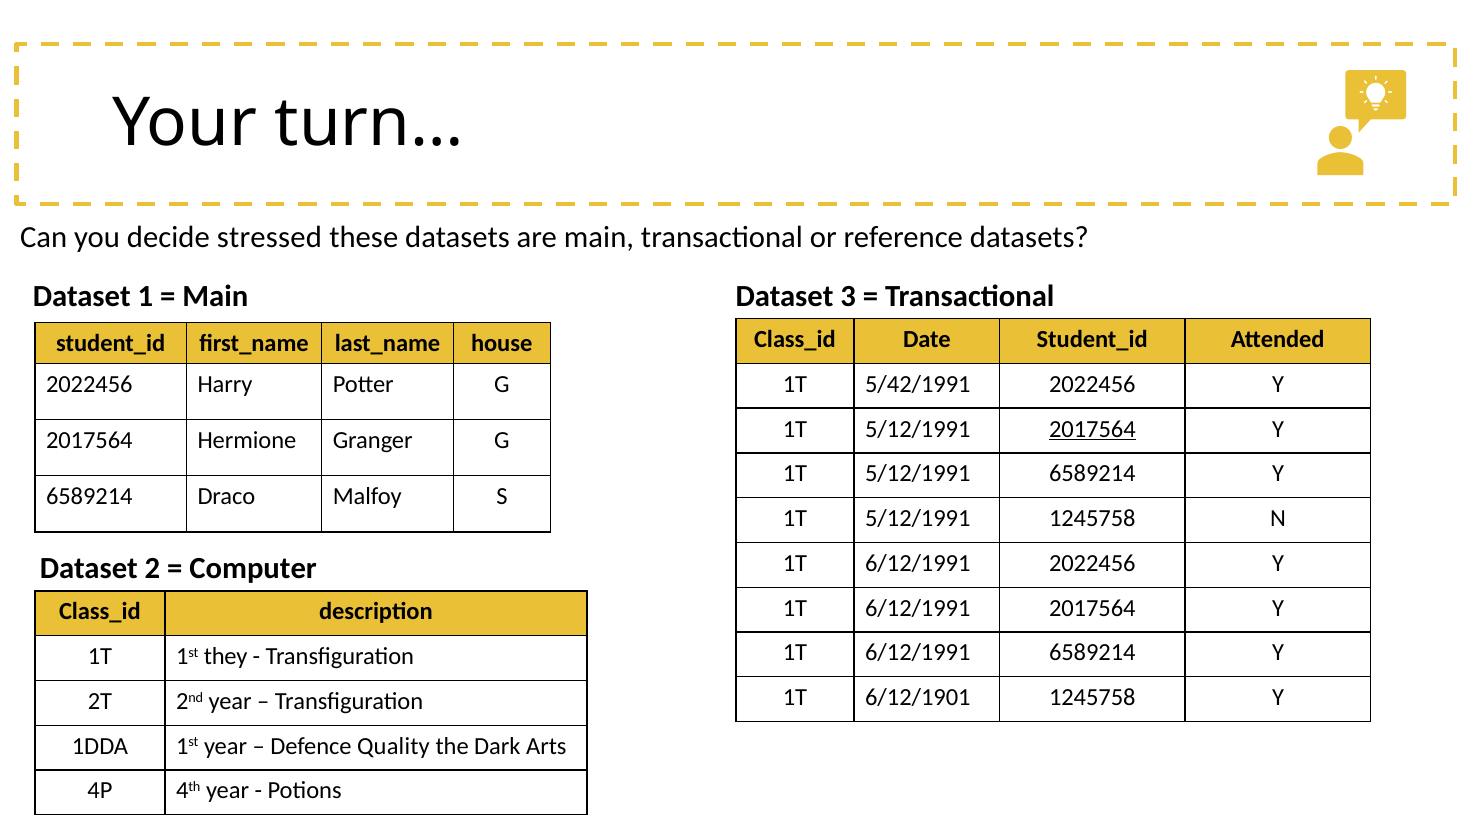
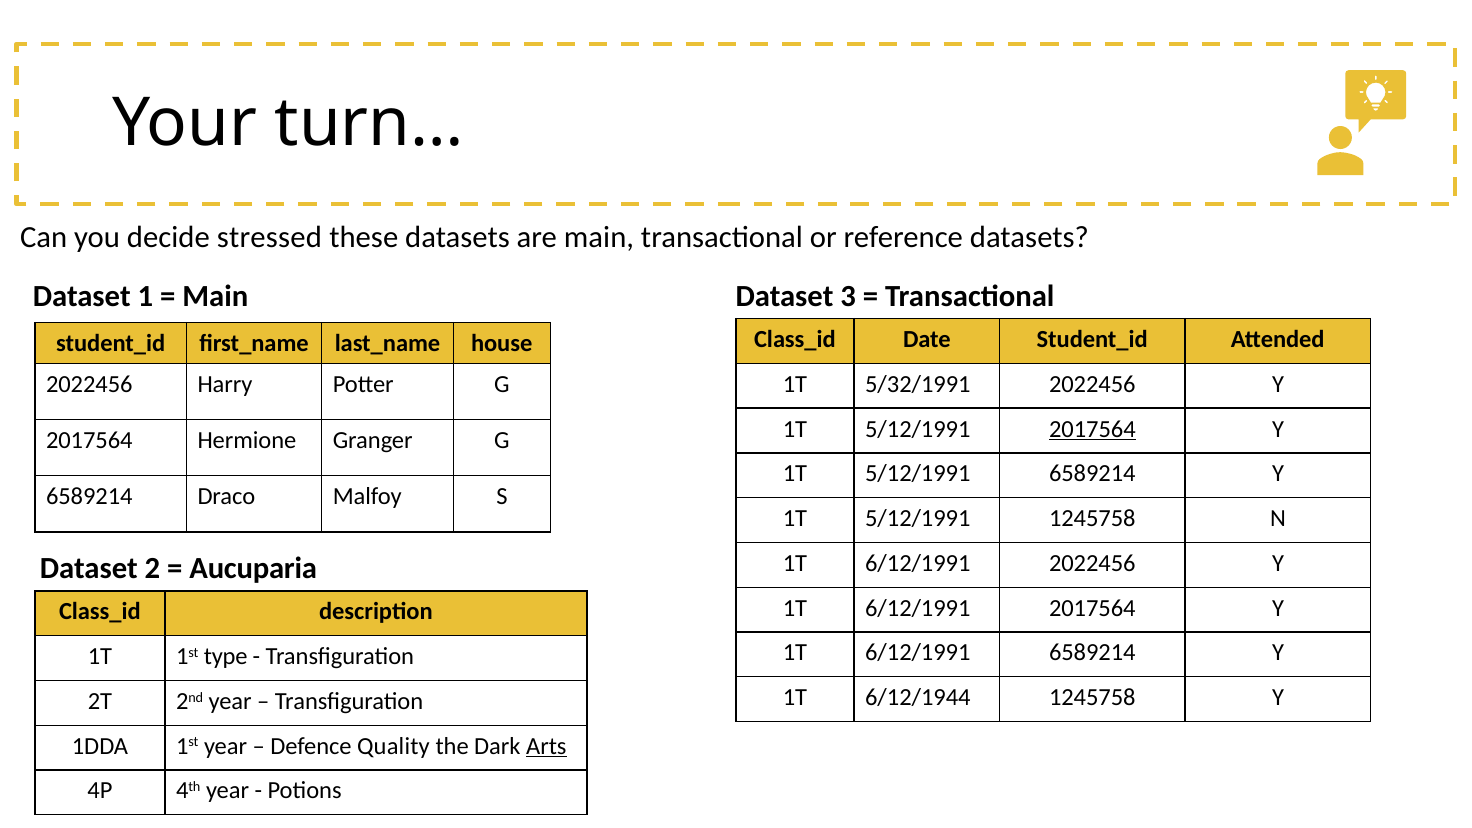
5/42/1991: 5/42/1991 -> 5/32/1991 (918, 384)
Computer: Computer -> Aucuparia (253, 569)
they: they -> type (226, 657)
6/12/1901: 6/12/1901 -> 6/12/1944 (918, 698)
Arts underline: none -> present (546, 746)
